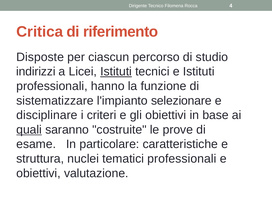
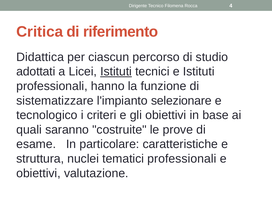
Disposte: Disposte -> Didattica (40, 57)
indirizzi: indirizzi -> adottati (36, 72)
disciplinare: disciplinare -> tecnologico (47, 115)
quali underline: present -> none (29, 130)
